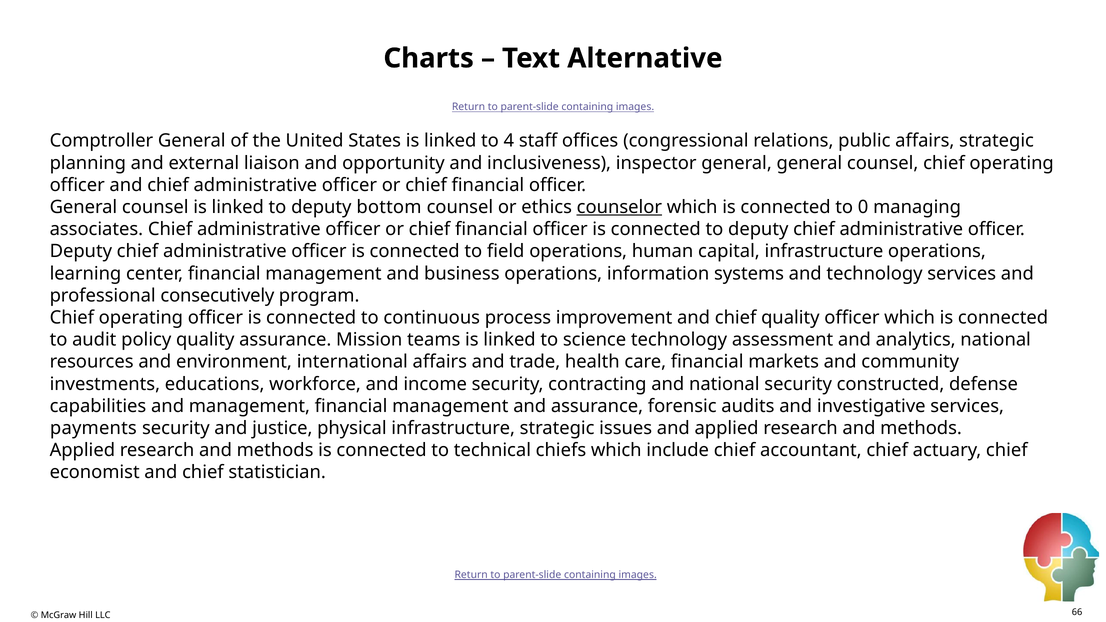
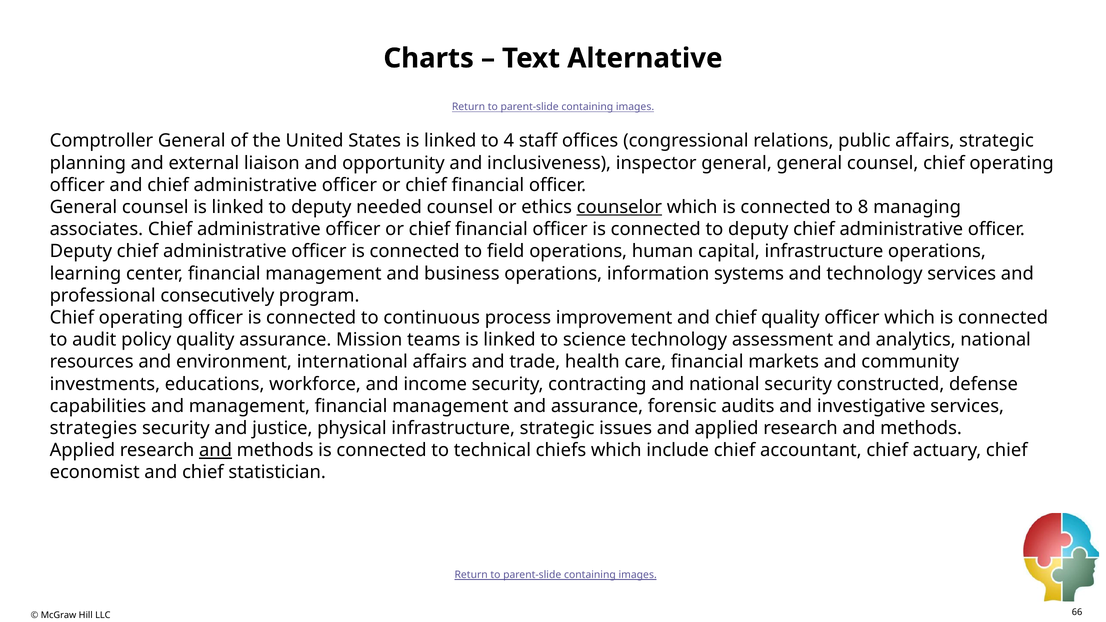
bottom: bottom -> needed (389, 207)
0: 0 -> 8 (863, 207)
payments: payments -> strategies (93, 428)
and underline: none -> present (216, 450)
